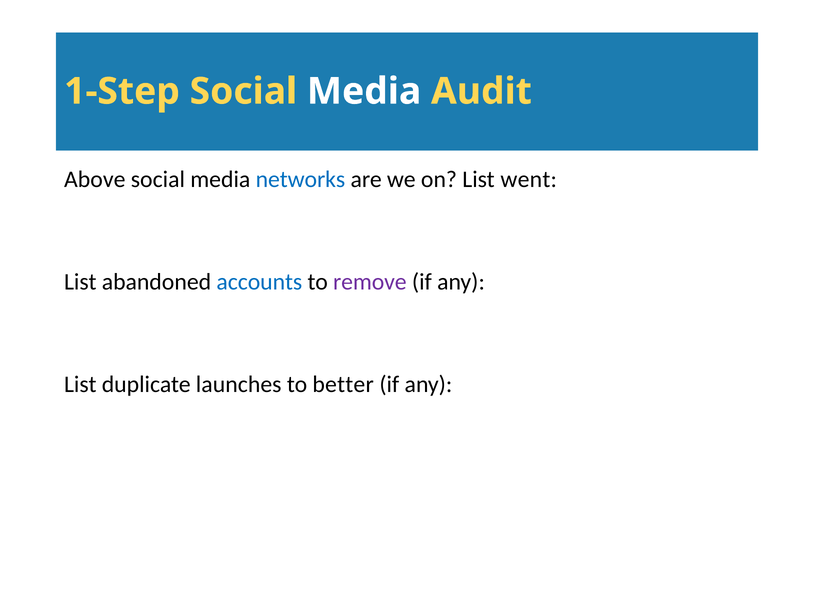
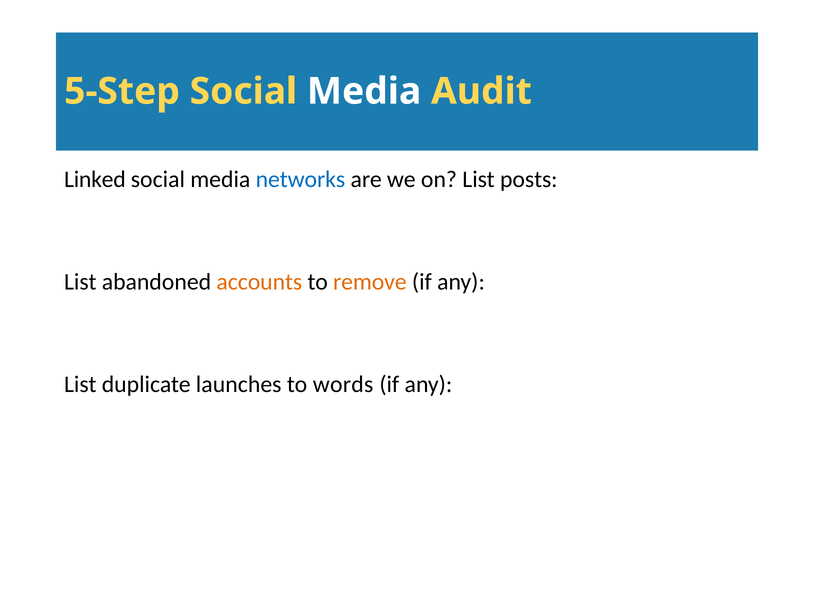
1-Step: 1-Step -> 5-Step (122, 91)
Above: Above -> Linked (95, 179)
went: went -> posts (529, 179)
accounts colour: blue -> orange (259, 282)
remove colour: purple -> orange (370, 282)
better: better -> words (343, 384)
